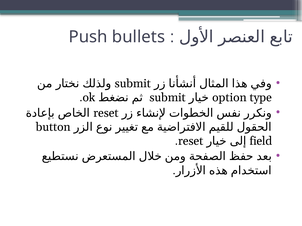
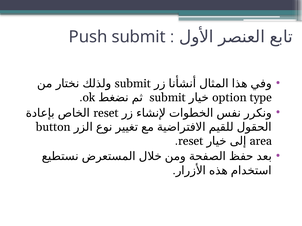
Push bullets: bullets -> submit (139, 37)
field: field -> area (261, 141)
